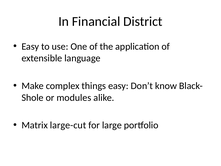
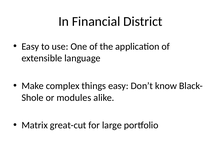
large-cut: large-cut -> great-cut (68, 125)
